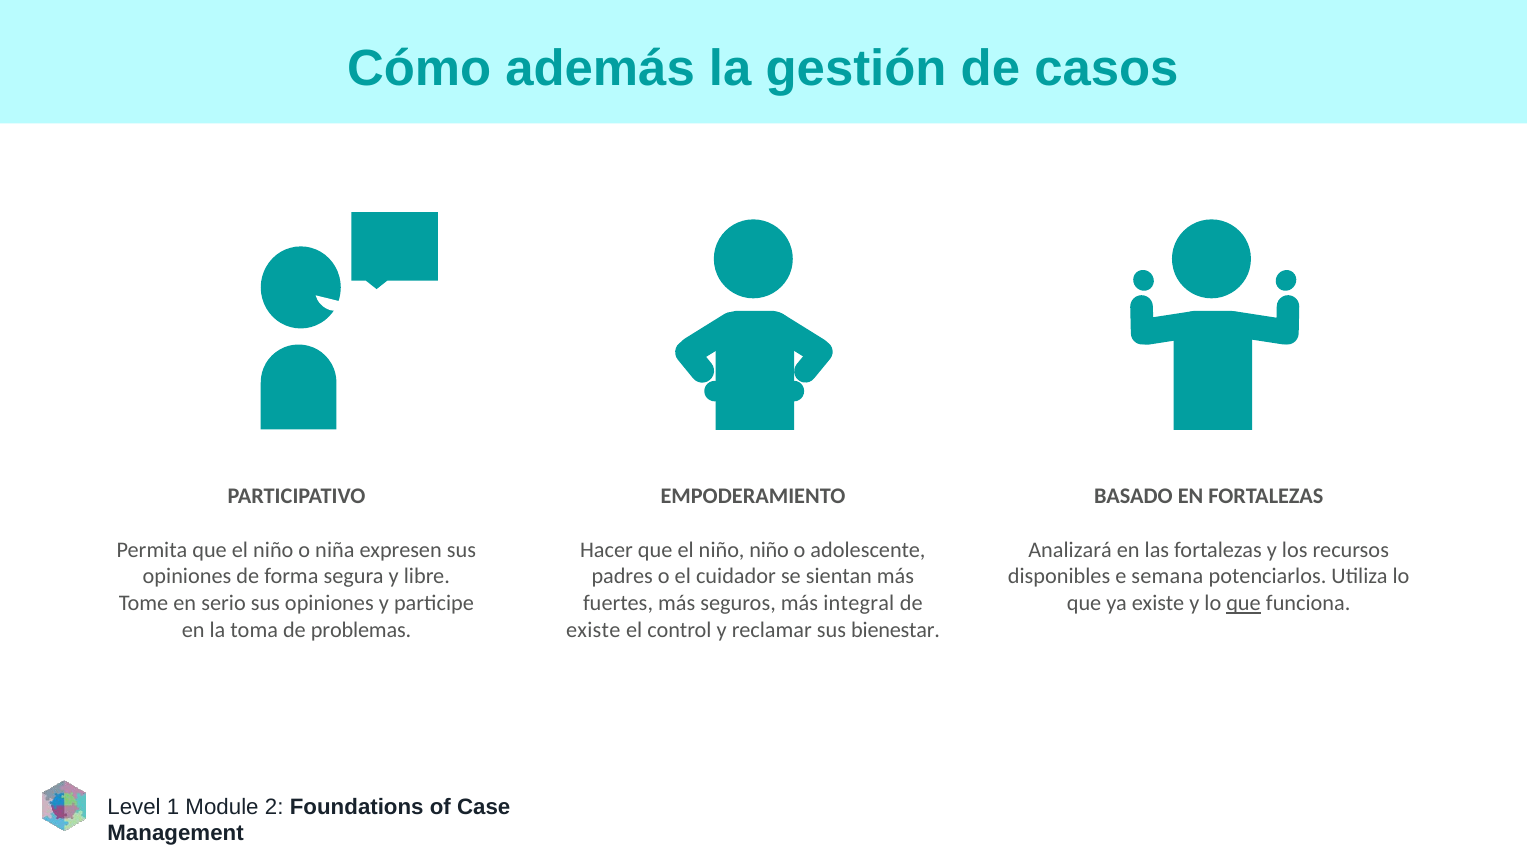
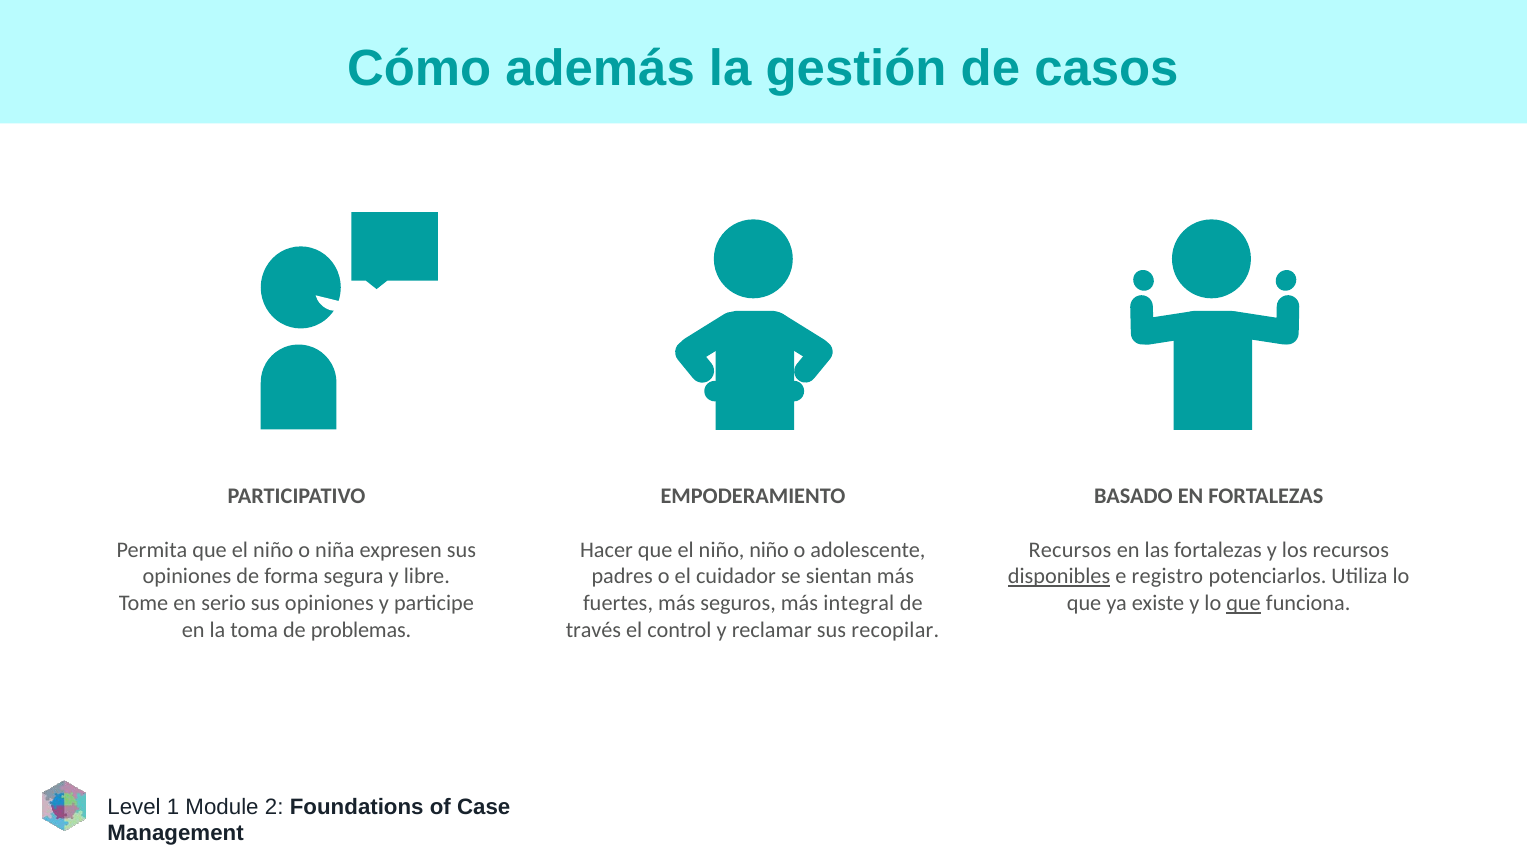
Analizará: Analizará -> Recursos (1070, 550)
disponibles underline: none -> present (1059, 577)
semana: semana -> registro (1167, 577)
existe: existe -> través (593, 630)
bienestar: bienestar -> recopilar (895, 630)
